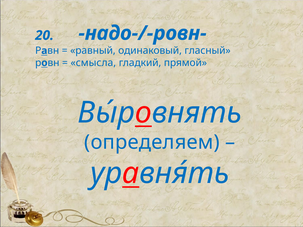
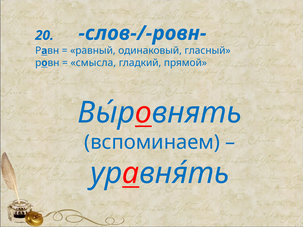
надо-/-ровн-: надо-/-ровн- -> слов-/-ровн- (142, 33)
определяем: определяем -> вспоминаем (152, 142)
